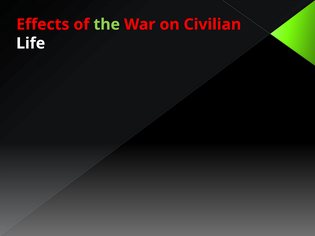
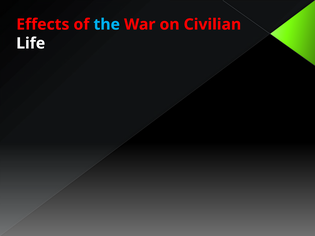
the colour: light green -> light blue (107, 24)
